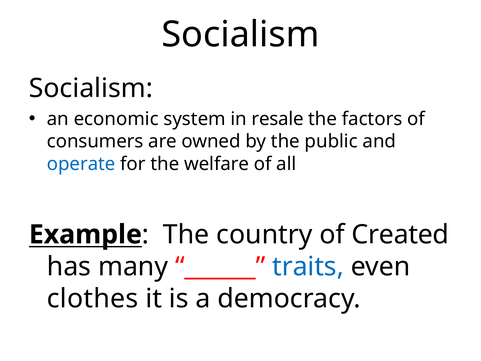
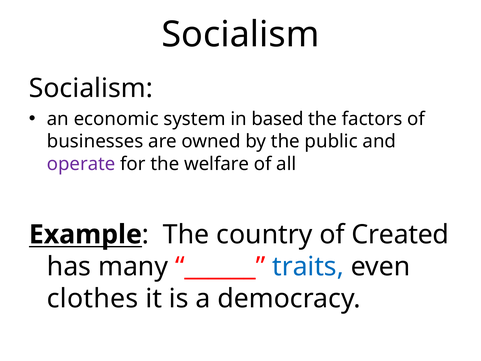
resale: resale -> based (278, 119)
consumers: consumers -> businesses (95, 141)
operate colour: blue -> purple (81, 164)
